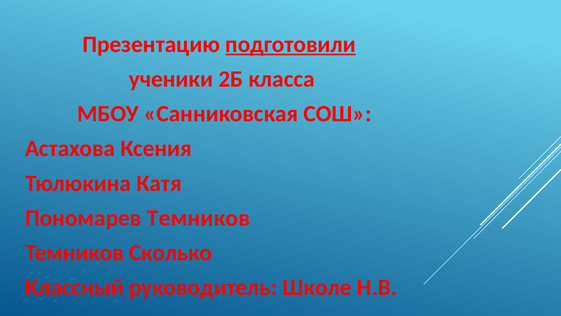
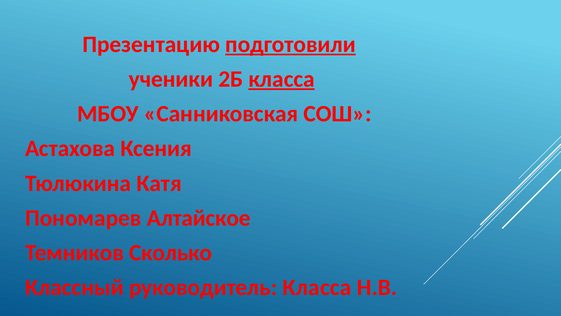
класса underline: none -> present (282, 79)
Пономарев Темников: Темников -> Алтайское (199, 218)
руководитель Школе: Школе -> Класса (317, 287)
